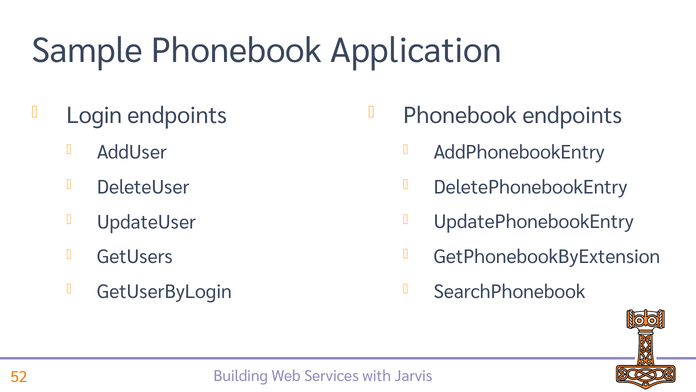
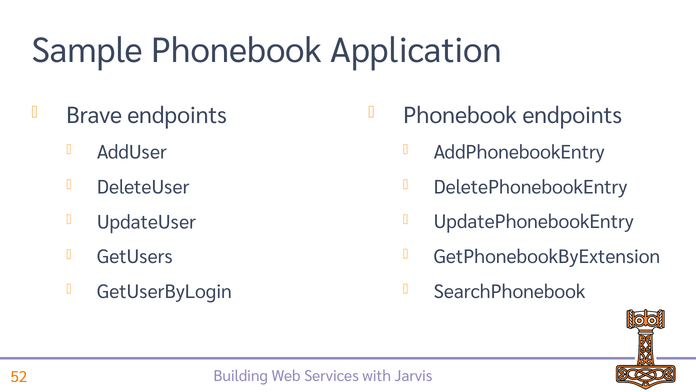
Login: Login -> Brave (94, 115)
